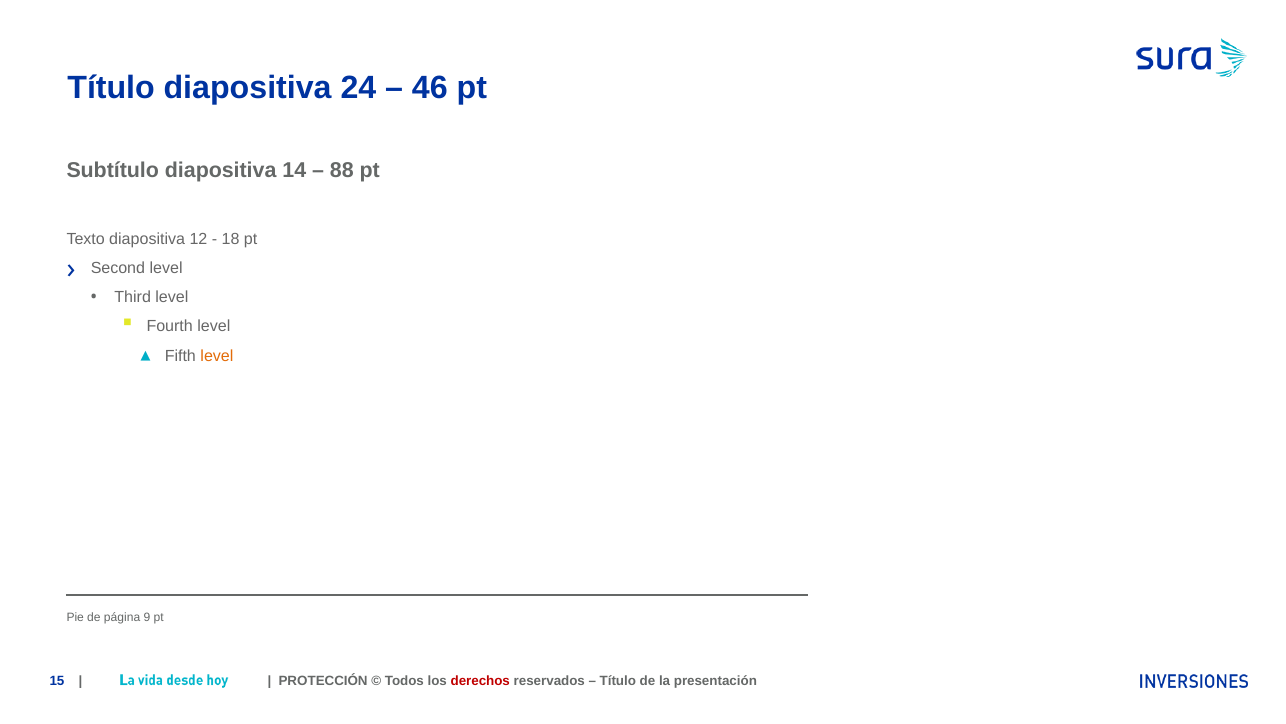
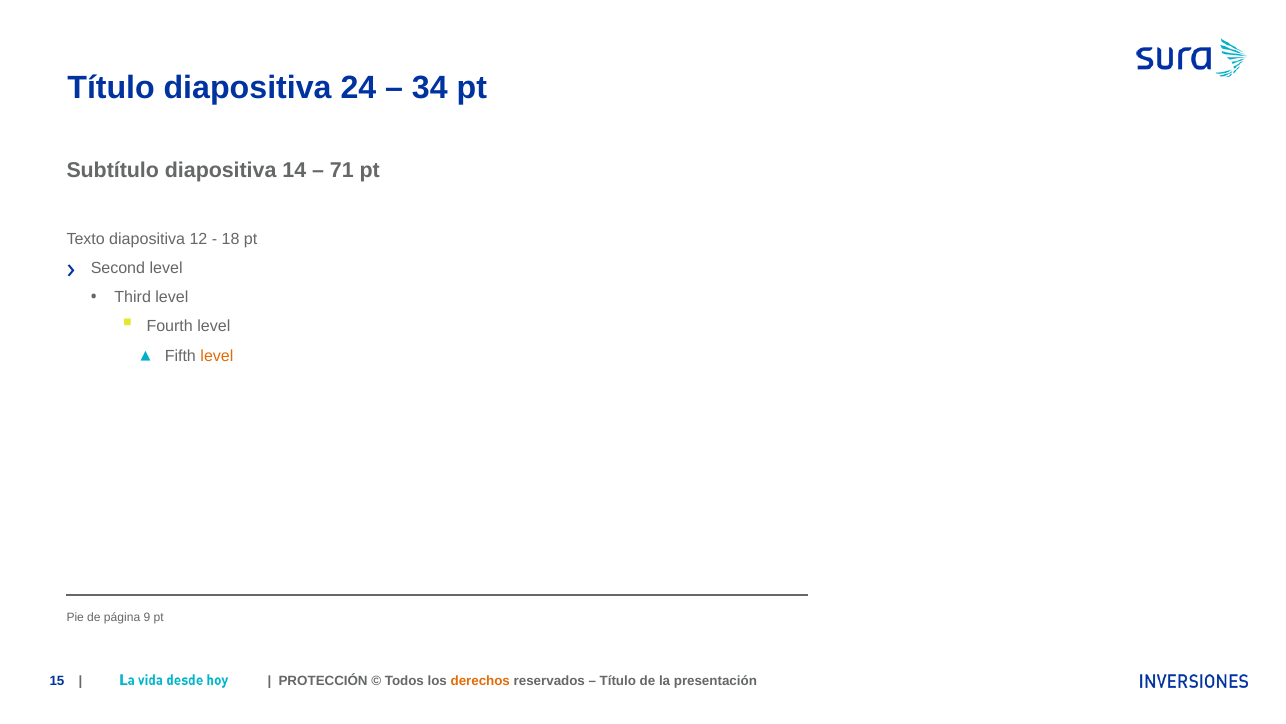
46: 46 -> 34 (430, 88)
88: 88 -> 71 (342, 170)
derechos colour: red -> orange (480, 681)
